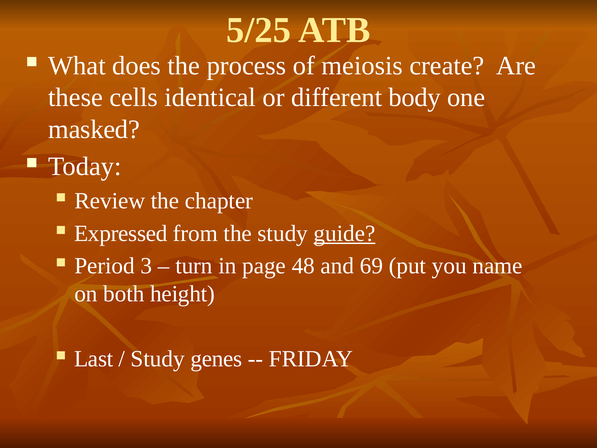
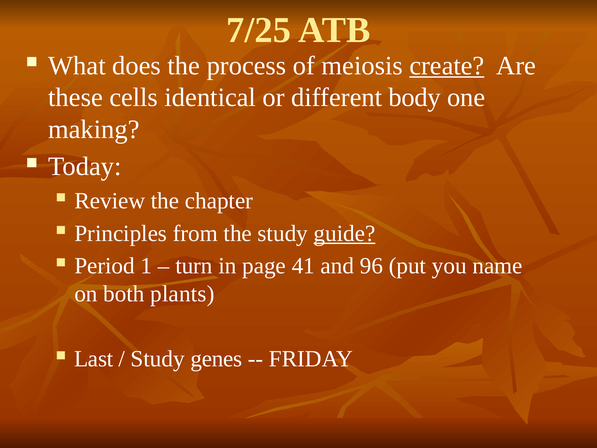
5/25: 5/25 -> 7/25 (259, 30)
create underline: none -> present (447, 66)
masked: masked -> making (94, 129)
Expressed: Expressed -> Principles (121, 233)
3: 3 -> 1 (146, 266)
48: 48 -> 41 (303, 266)
69: 69 -> 96 (371, 266)
height: height -> plants (182, 294)
